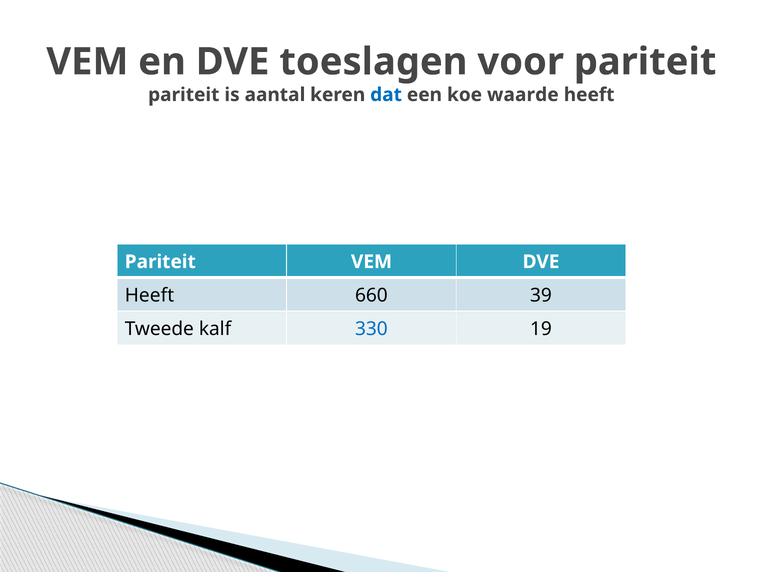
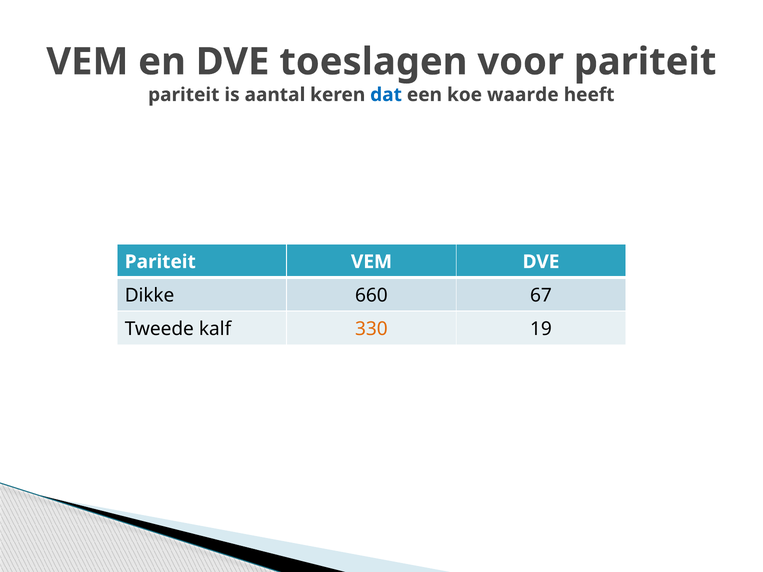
Heeft: Heeft -> Dikke (150, 296)
39: 39 -> 67 (541, 296)
330 colour: blue -> orange (371, 329)
